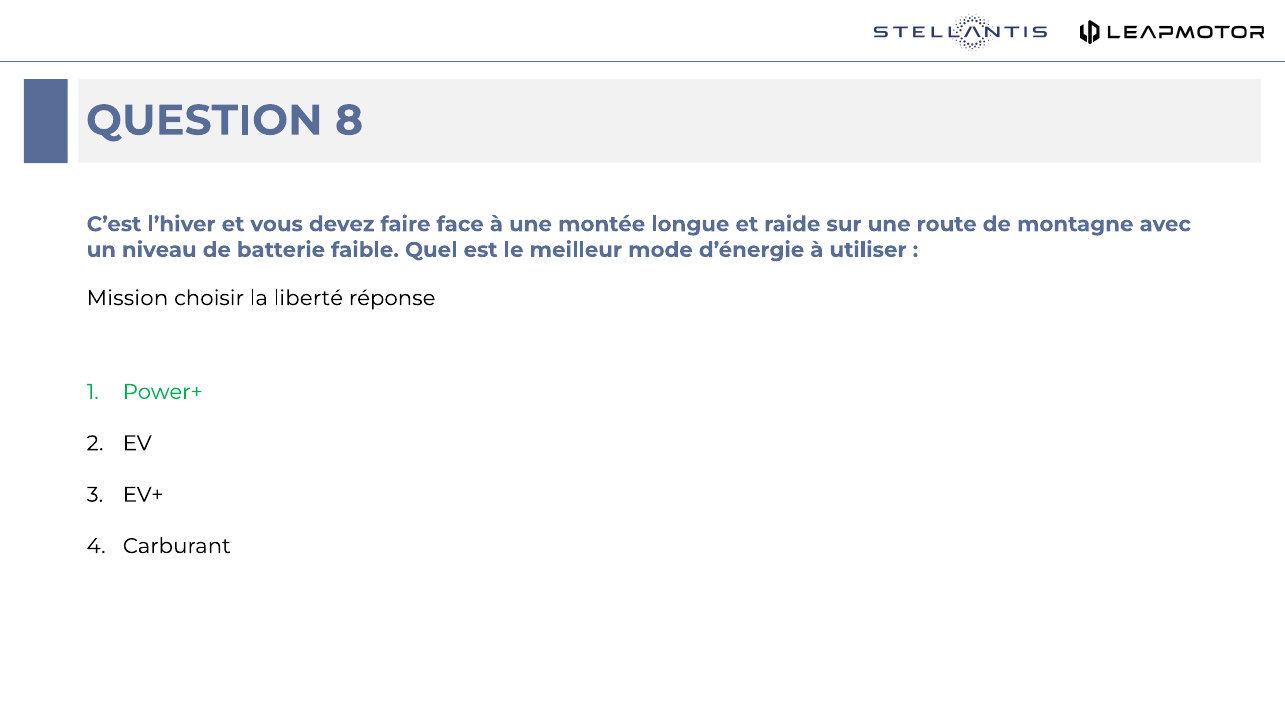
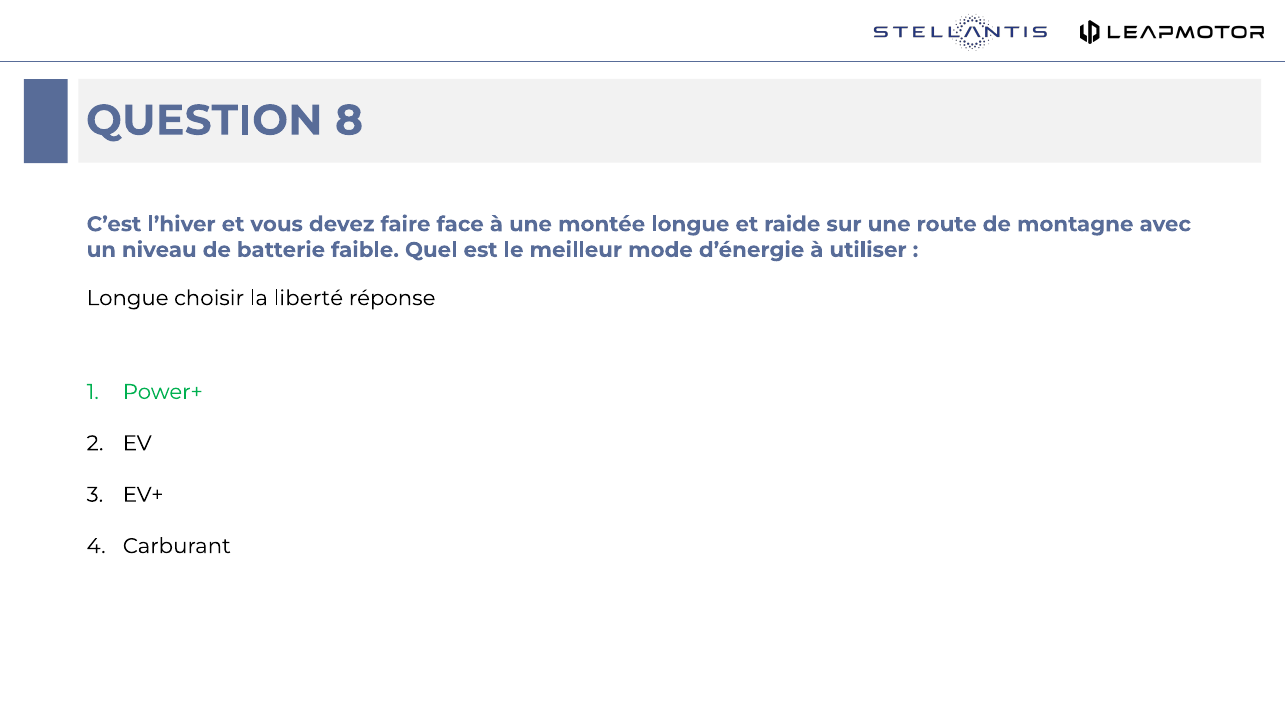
Mission: Mission -> Longue (128, 298)
